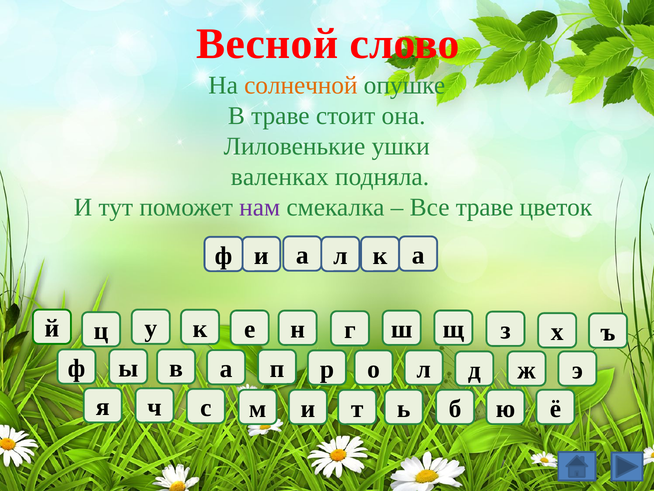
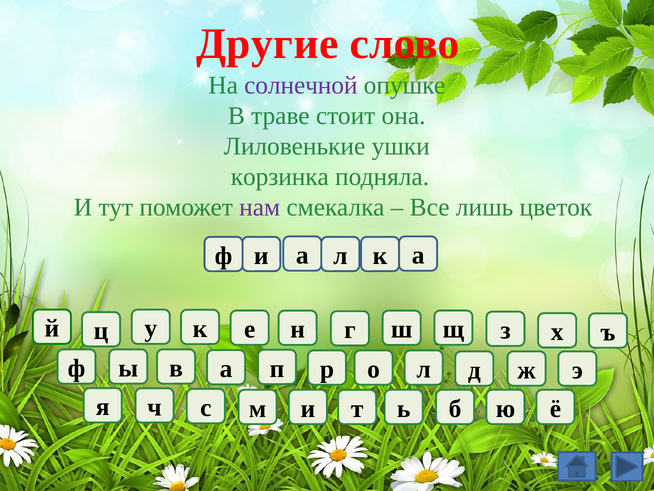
Весной: Весной -> Другие (267, 44)
солнечной colour: orange -> purple (301, 85)
валенках: валенках -> корзинка (280, 177)
Все траве: траве -> лишь (485, 207)
